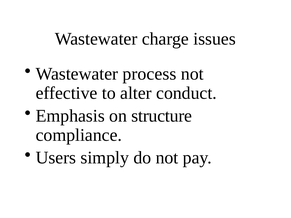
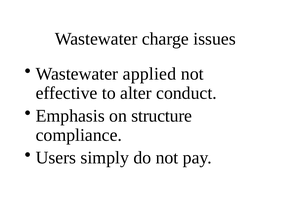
process: process -> applied (149, 74)
